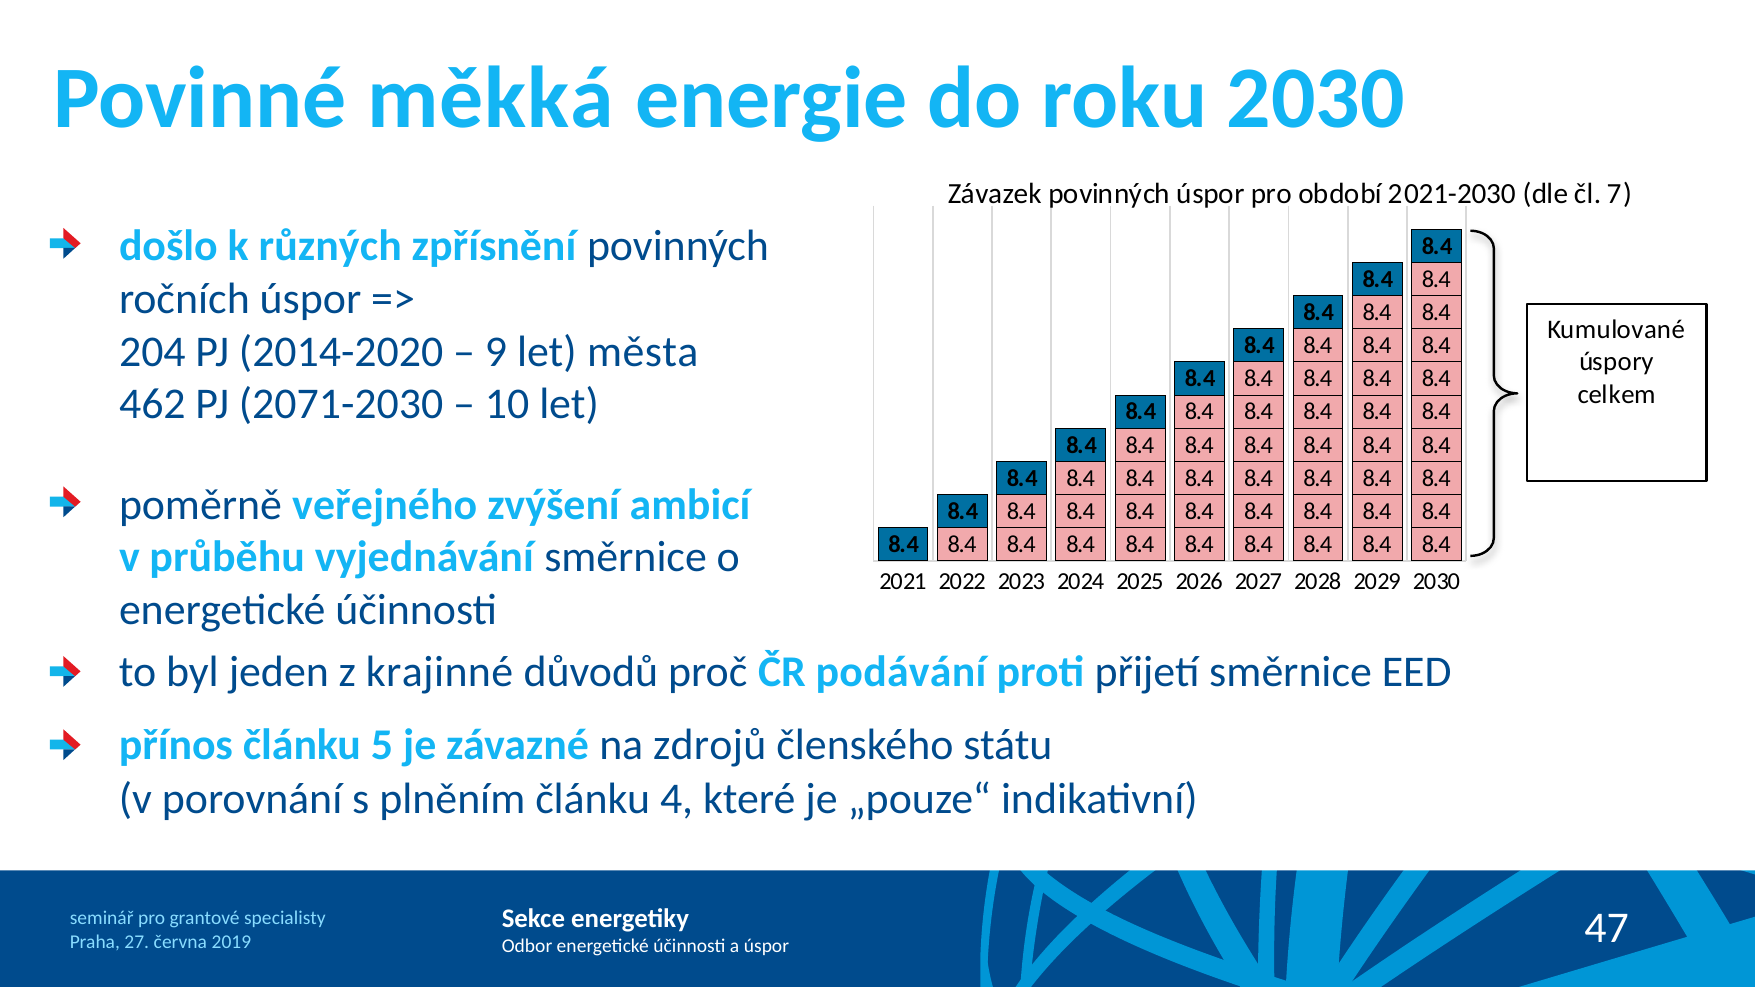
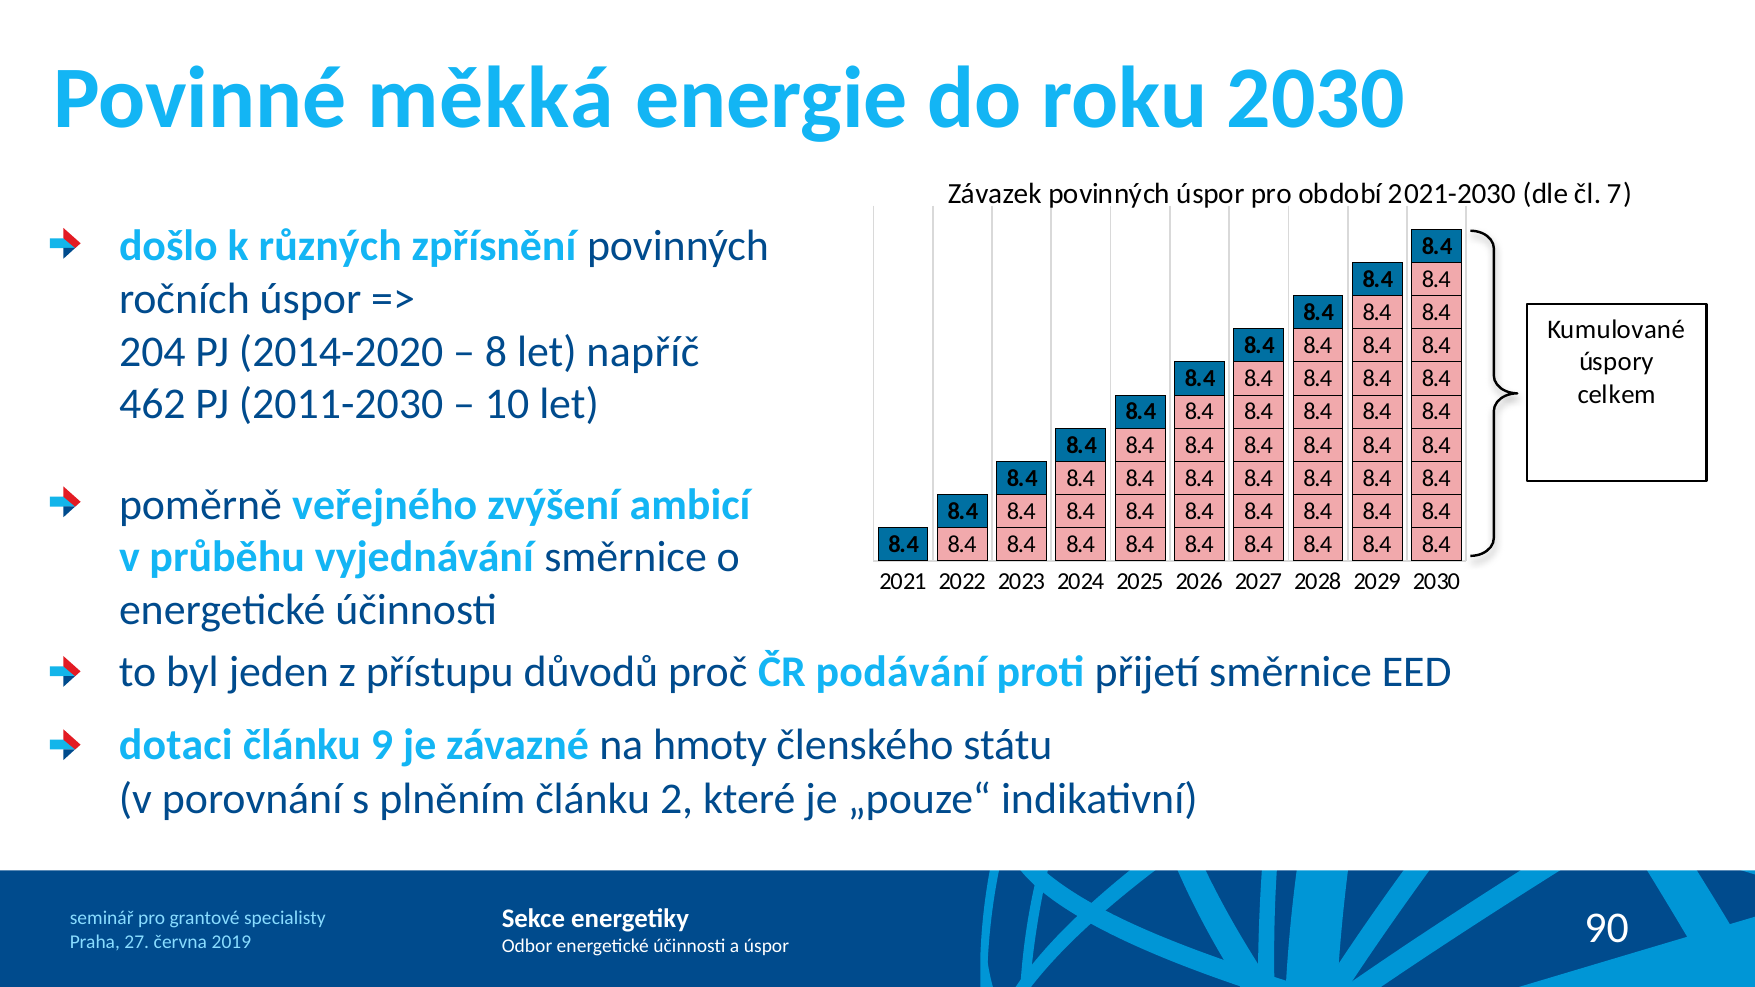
9: 9 -> 8 (496, 352)
města: města -> napříč (643, 352)
2071-2030: 2071-2030 -> 2011-2030 (341, 404)
krajinné: krajinné -> přístupu (440, 672)
přínos: přínos -> dotaci (176, 745)
5: 5 -> 9 (382, 745)
zdrojů: zdrojů -> hmoty (710, 745)
4: 4 -> 2 (677, 799)
47: 47 -> 90 (1607, 928)
